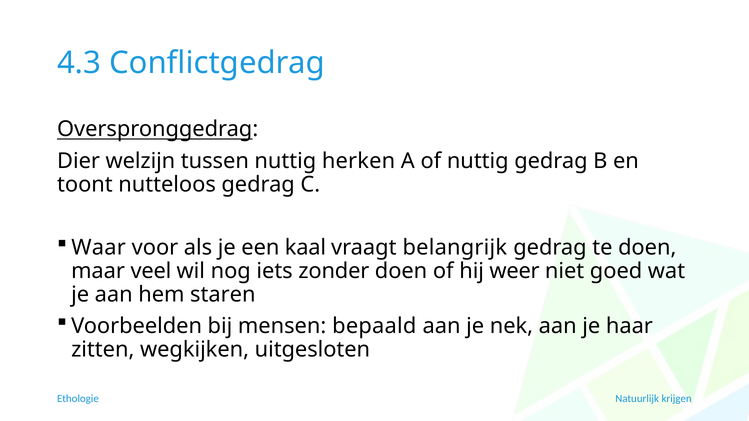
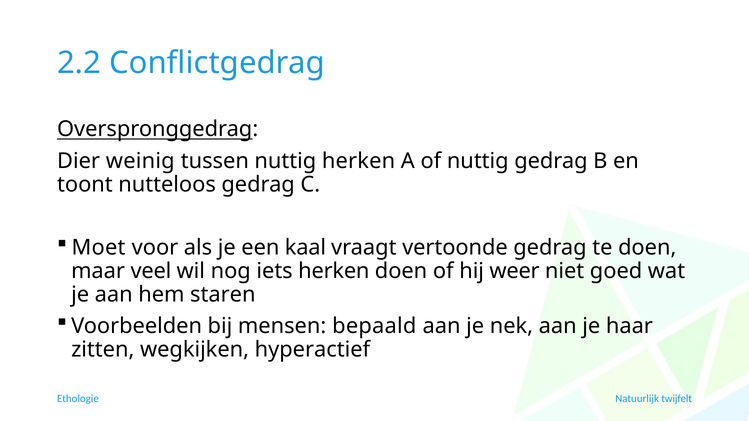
4.3: 4.3 -> 2.2 (79, 63)
welzijn: welzijn -> weinig (140, 161)
Waar: Waar -> Moet (99, 248)
belangrijk: belangrijk -> vertoonde (455, 248)
iets zonder: zonder -> herken (334, 271)
uitgesloten: uitgesloten -> hyperactief (312, 350)
krijgen: krijgen -> twijfelt (677, 399)
